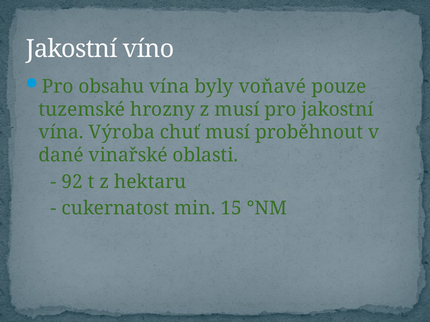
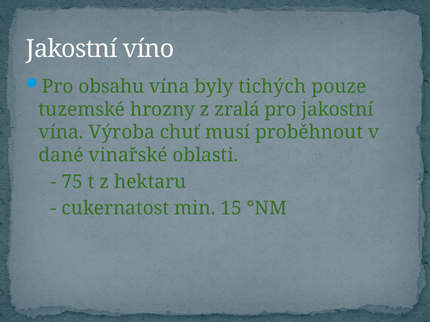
voňavé: voňavé -> tichých (272, 87)
z musí: musí -> zralá (237, 110)
92: 92 -> 75 (72, 182)
